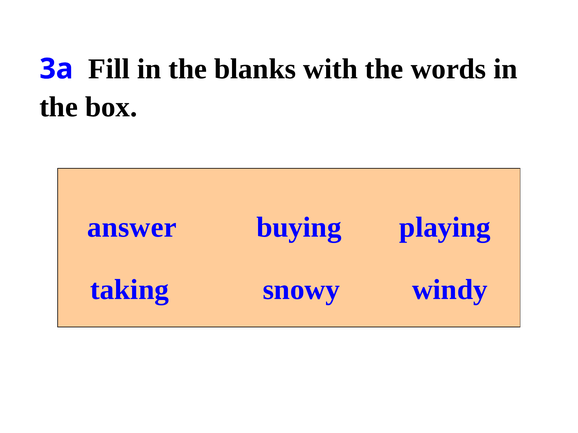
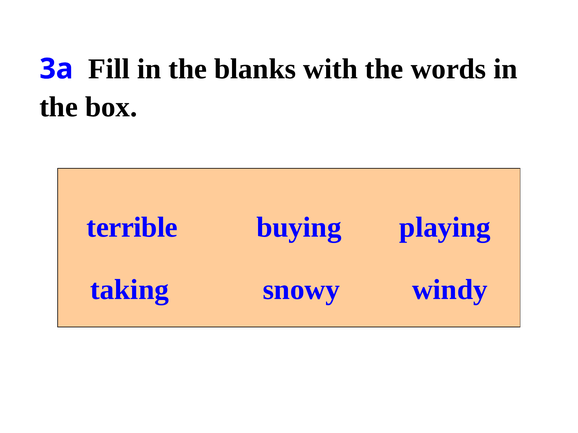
answer: answer -> terrible (132, 228)
